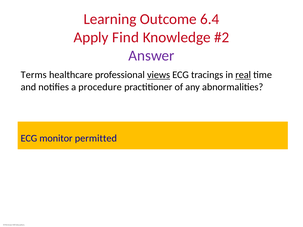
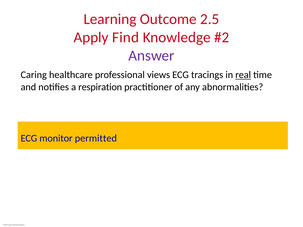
6.4: 6.4 -> 2.5 (210, 19)
Terms: Terms -> Caring (34, 75)
views underline: present -> none (159, 75)
procedure: procedure -> respiration (100, 87)
